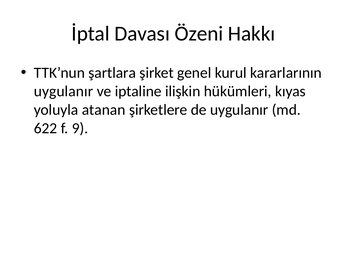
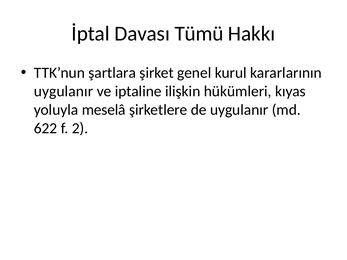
Özeni: Özeni -> Tümü (199, 34)
atanan: atanan -> meselâ (104, 110)
9: 9 -> 2 (80, 128)
